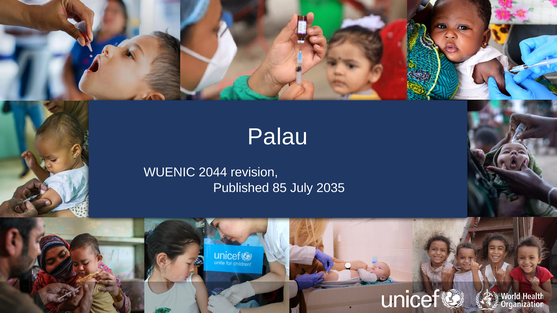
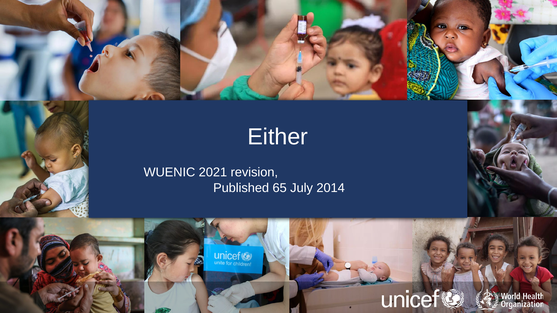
Palau: Palau -> Either (278, 137)
2044: 2044 -> 2021 (213, 173)
85: 85 -> 65 (280, 188)
2035: 2035 -> 2014 (331, 188)
